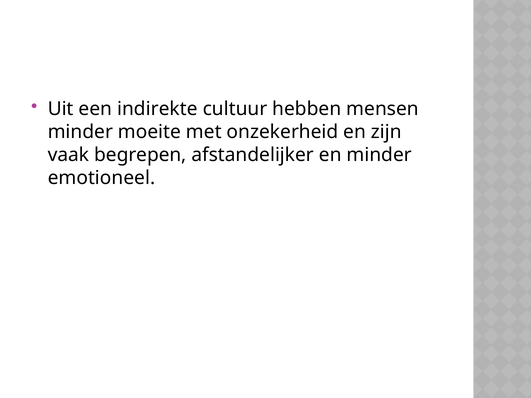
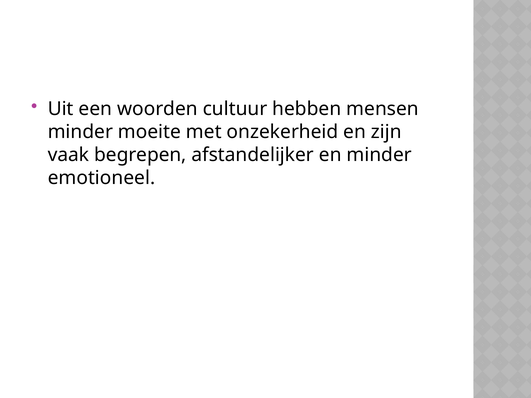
indirekte: indirekte -> woorden (157, 109)
